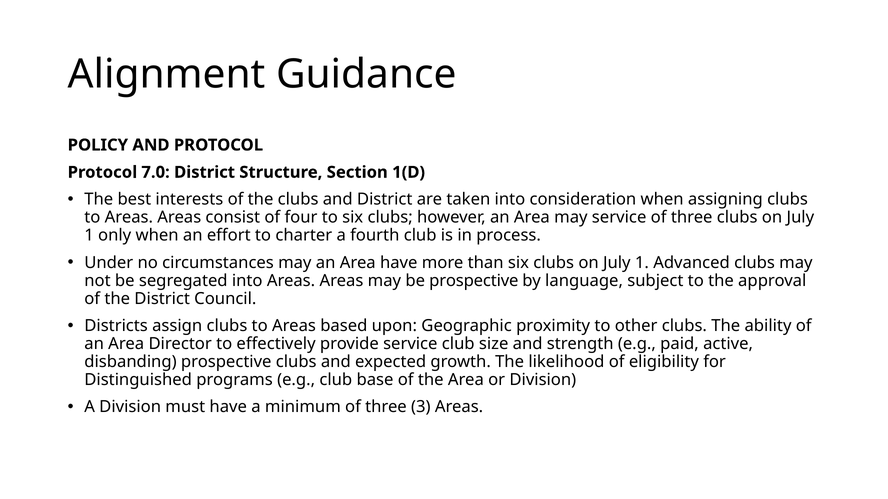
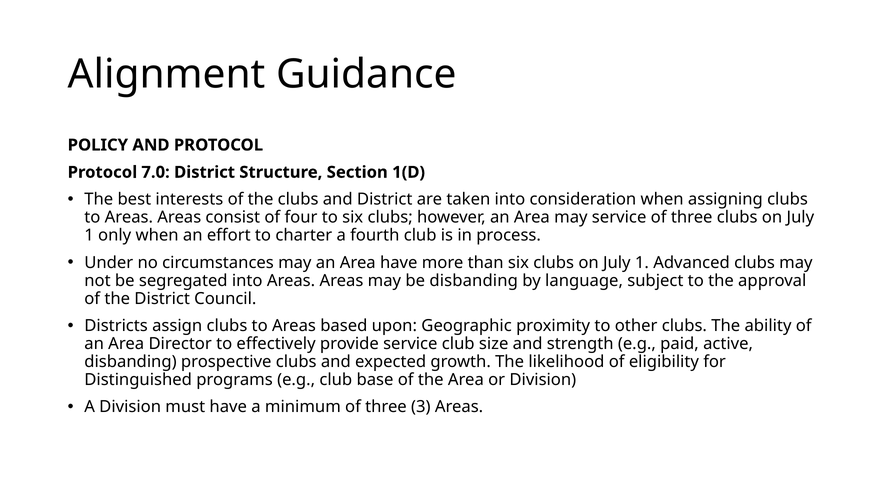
be prospective: prospective -> disbanding (474, 281)
